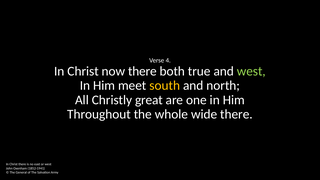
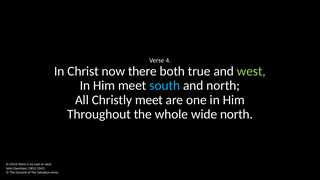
south colour: yellow -> light blue (165, 86)
Christly great: great -> meet (149, 100)
wide there: there -> north (237, 114)
